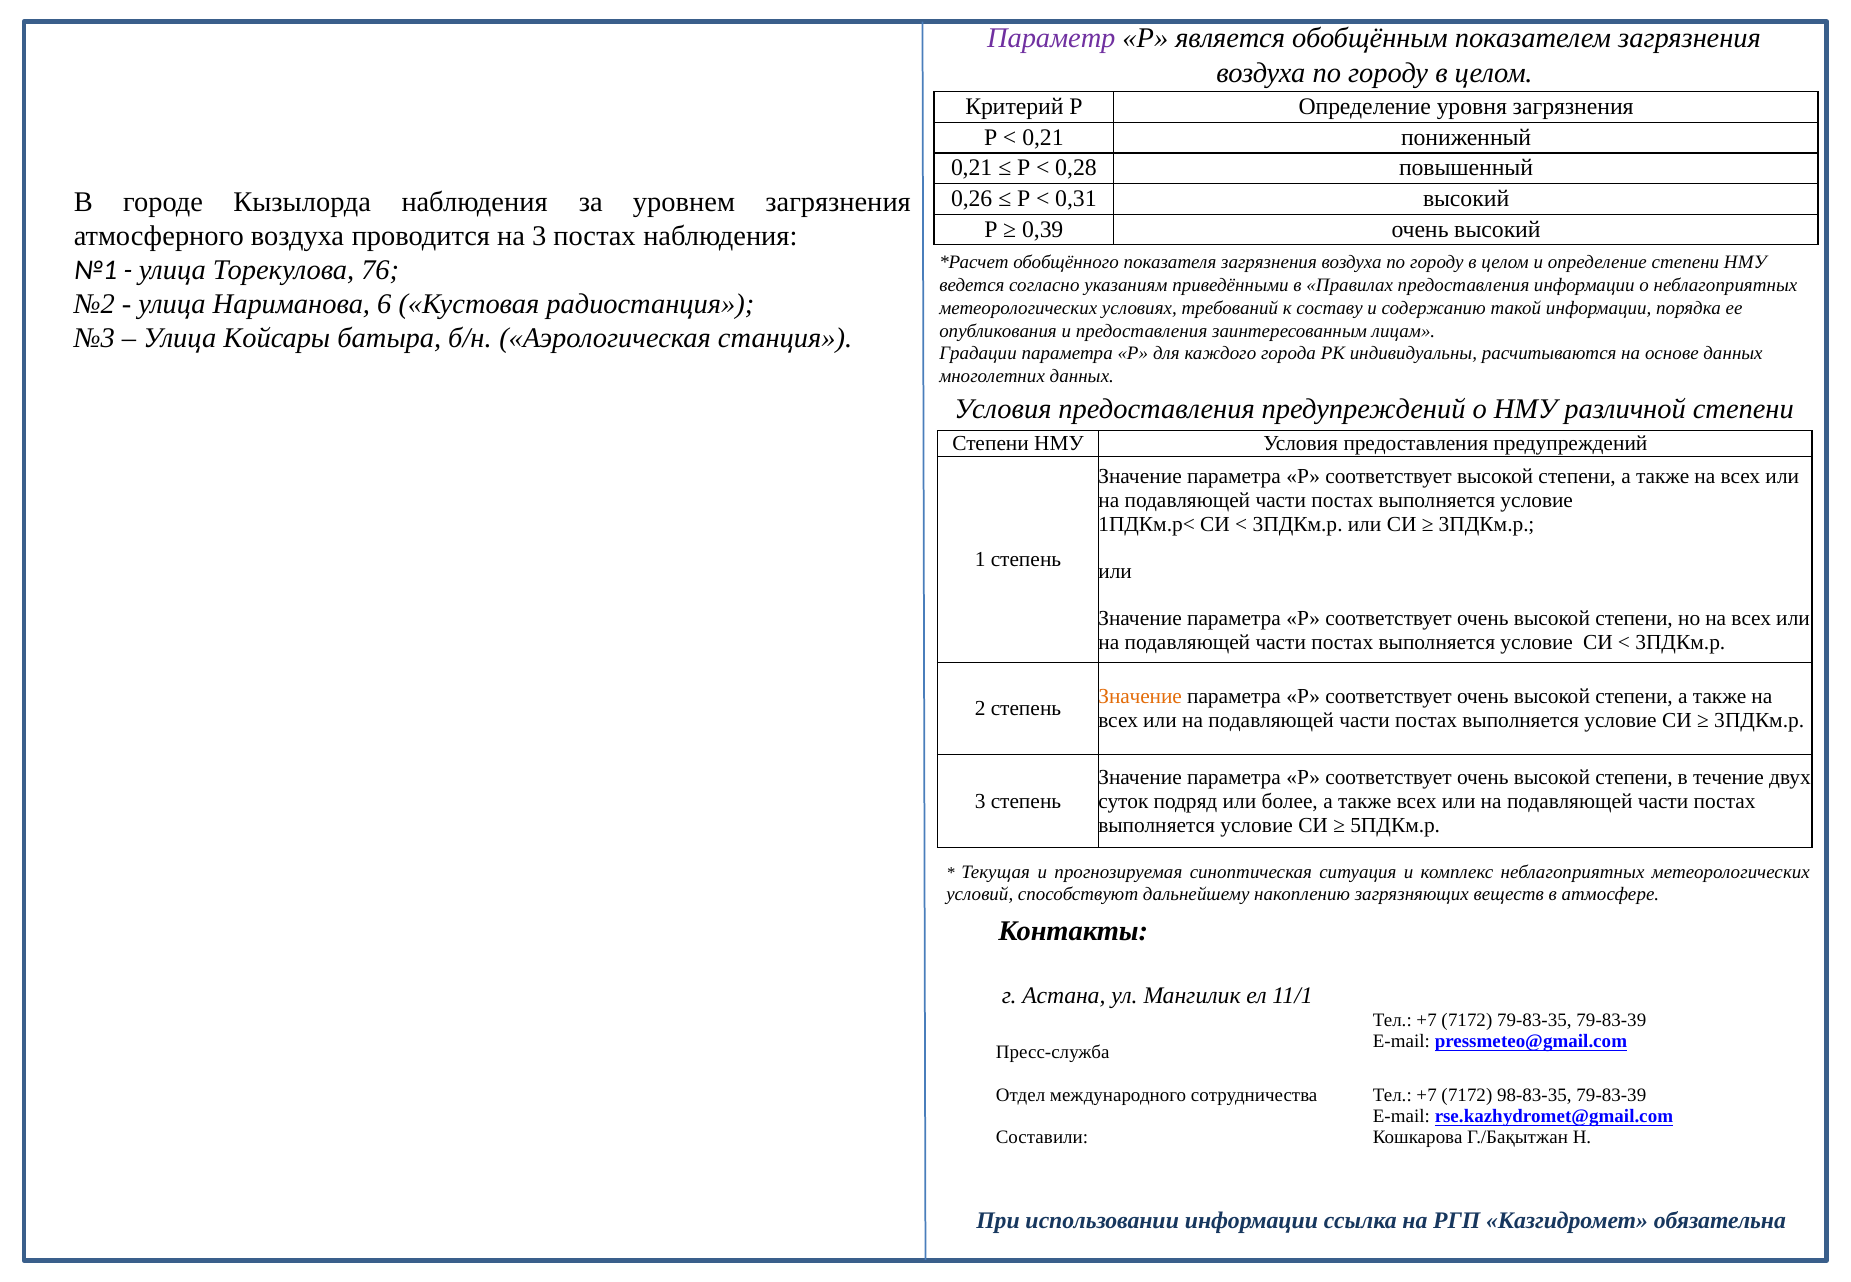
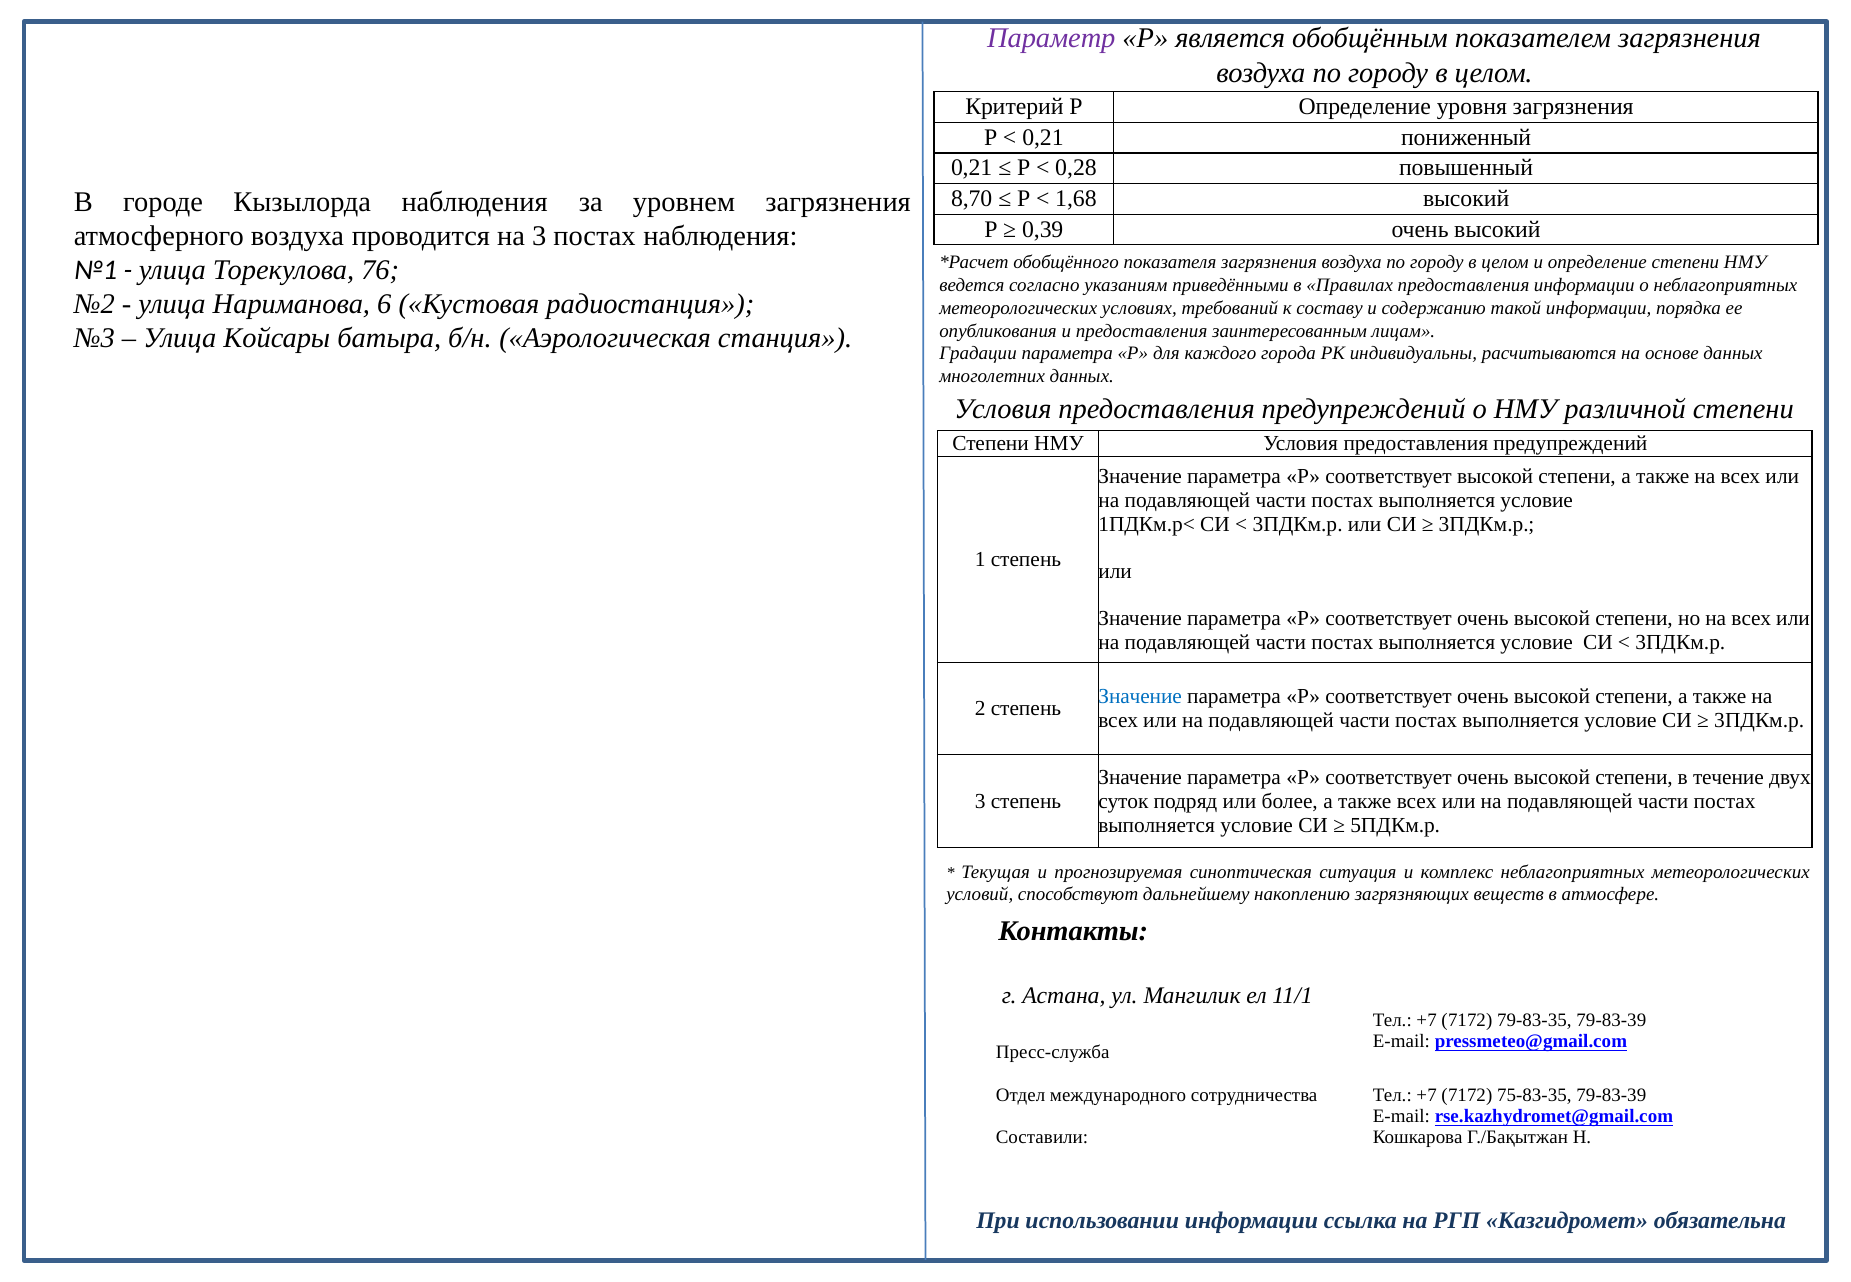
0,26: 0,26 -> 8,70 (972, 199)
0,31: 0,31 -> 1,68 (1076, 199)
Значение colour: orange -> blue (1140, 697)
98-83-35: 98-83-35 -> 75-83-35 (1534, 1095)
